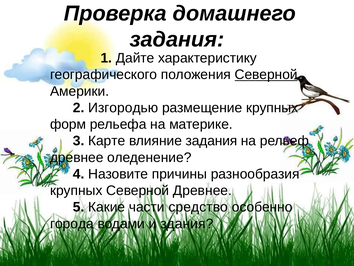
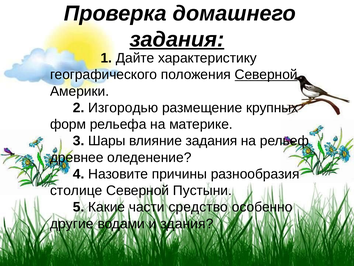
задания underline: none -> present (177, 39)
Карте: Карте -> Шары (107, 141)
крупных: крупных -> столице (76, 190)
Северной Древнее: Древнее -> Пустыни (202, 190)
города: города -> другие (72, 223)
